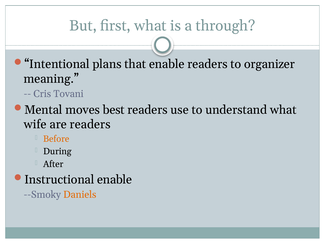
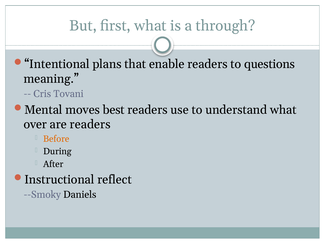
organizer: organizer -> questions (270, 64)
wife: wife -> over (35, 124)
Instructional enable: enable -> reflect (114, 179)
Daniels colour: orange -> black (80, 194)
